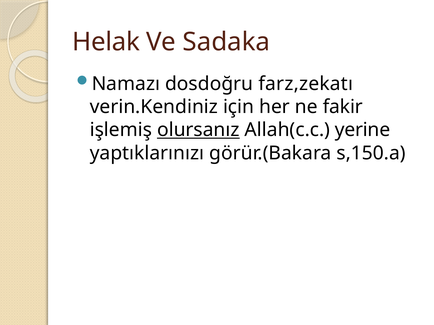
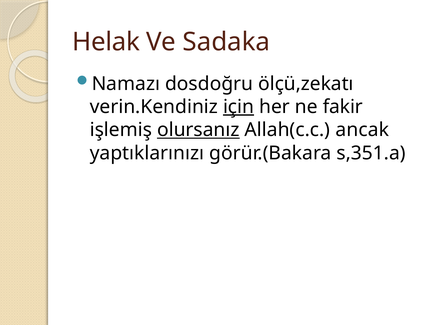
farz,zekatı: farz,zekatı -> ölçü,zekatı (306, 84)
için underline: none -> present (239, 107)
yerine: yerine -> ancak (362, 130)
s,150.a: s,150.a -> s,351.a (371, 153)
